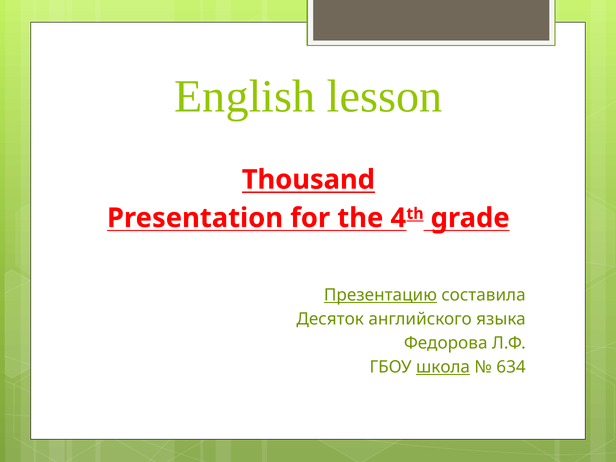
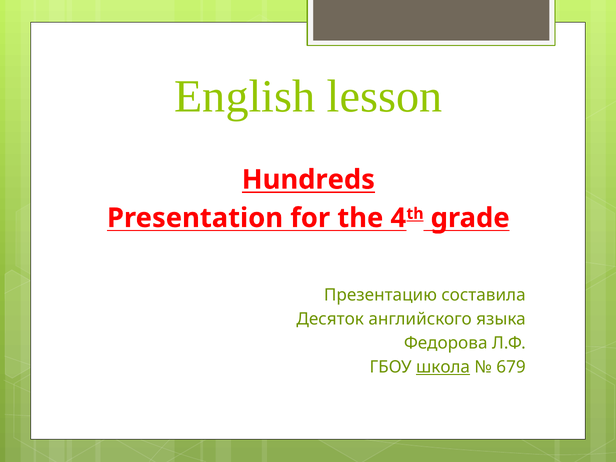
Thousand: Thousand -> Hundreds (308, 180)
Презентацию underline: present -> none (380, 295)
634: 634 -> 679 (511, 367)
